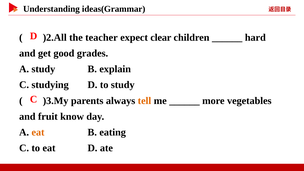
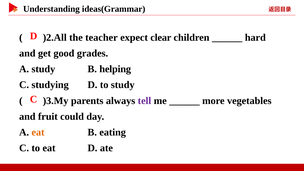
explain: explain -> helping (115, 69)
tell colour: orange -> purple (144, 101)
know: know -> could (72, 117)
